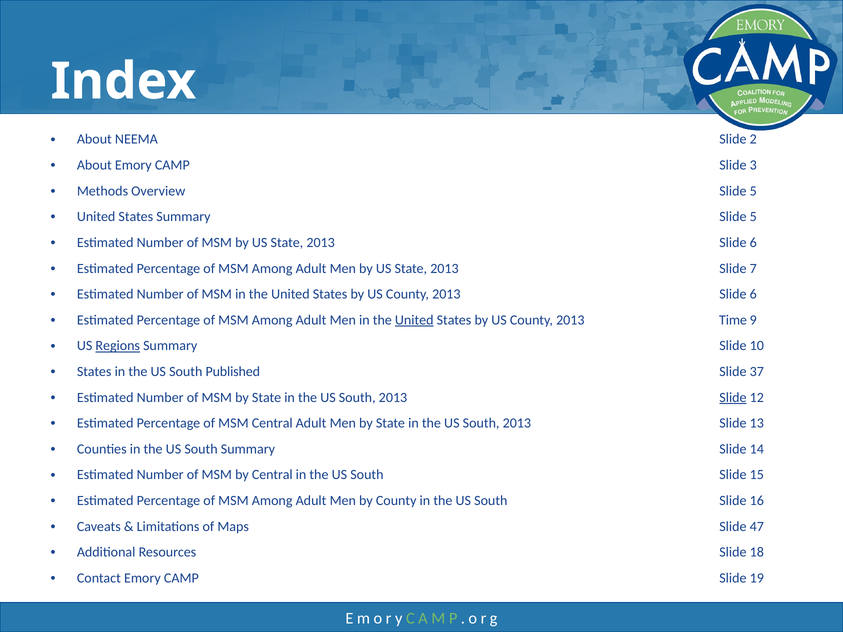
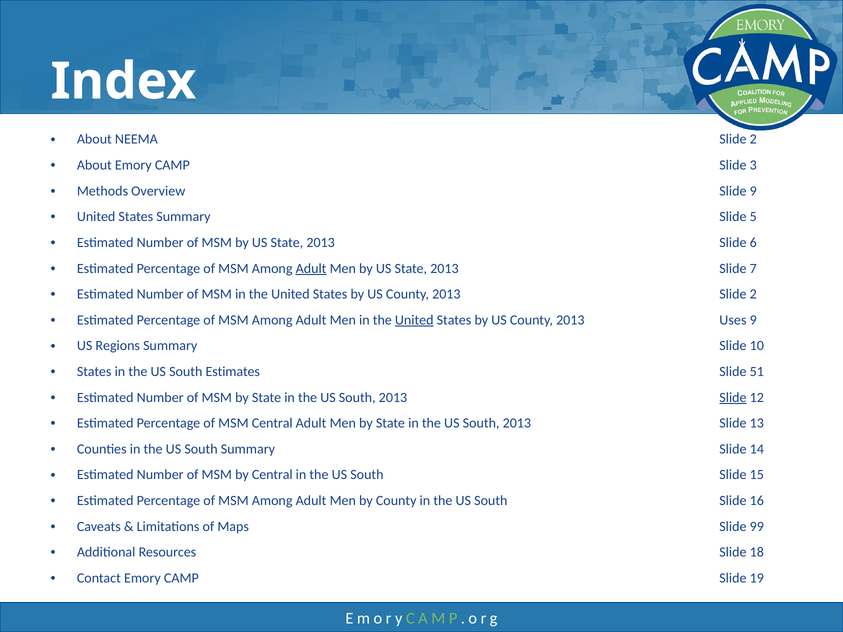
Overview Slide 5: 5 -> 9 (753, 191)
Adult underline: none -> present (311, 268)
County 2013 Slide 6: 6 -> 2 (753, 294)
Time: Time -> Uses (733, 320)
Regions underline: present -> none (118, 346)
Published: Published -> Estimates (233, 372)
37: 37 -> 51 (757, 372)
47: 47 -> 99 (757, 527)
